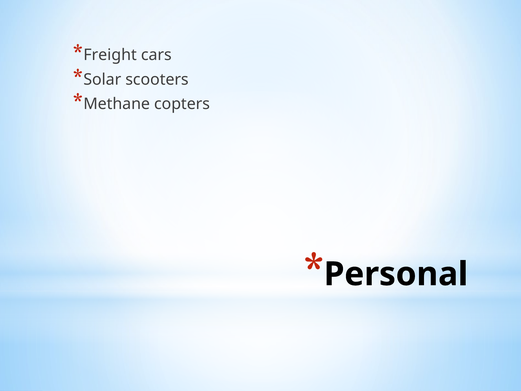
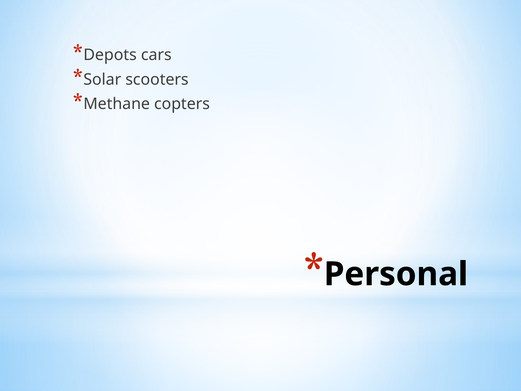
Freight: Freight -> Depots (110, 55)
